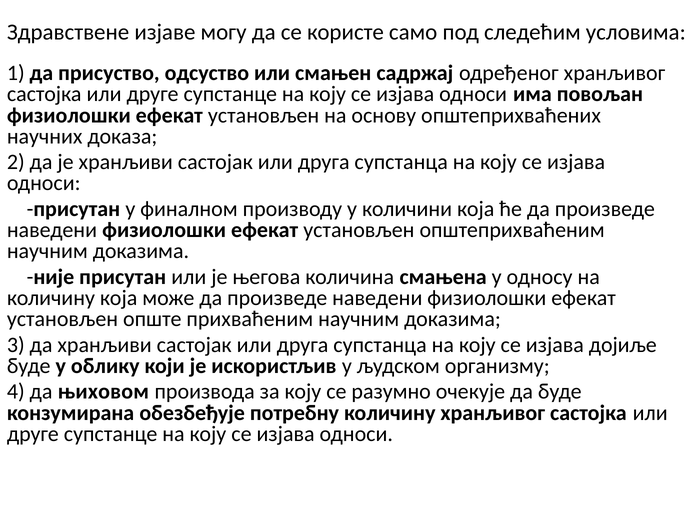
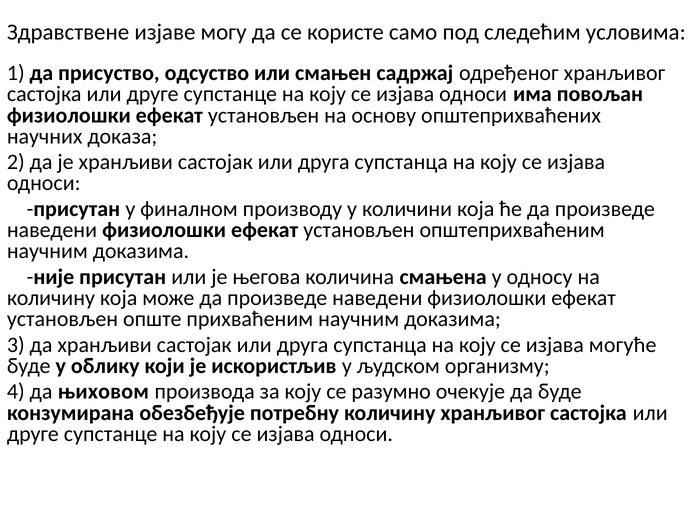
дојиље: дојиље -> могуће (623, 345)
